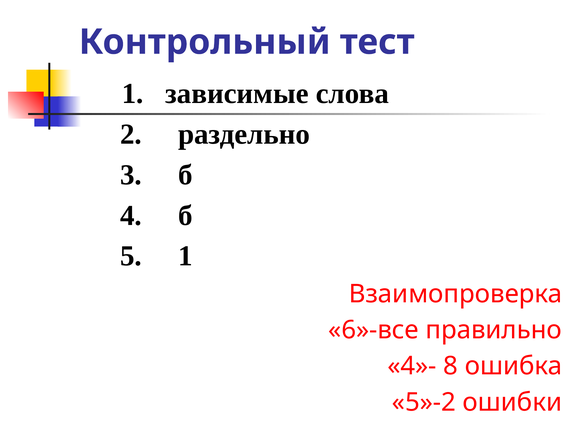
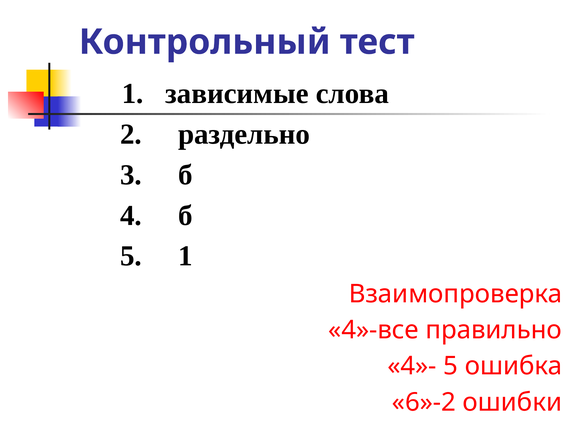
6»-все: 6»-все -> 4»-все (374, 330)
4»- 8: 8 -> 5 (451, 366)
5»-2: 5»-2 -> 6»-2 (424, 402)
